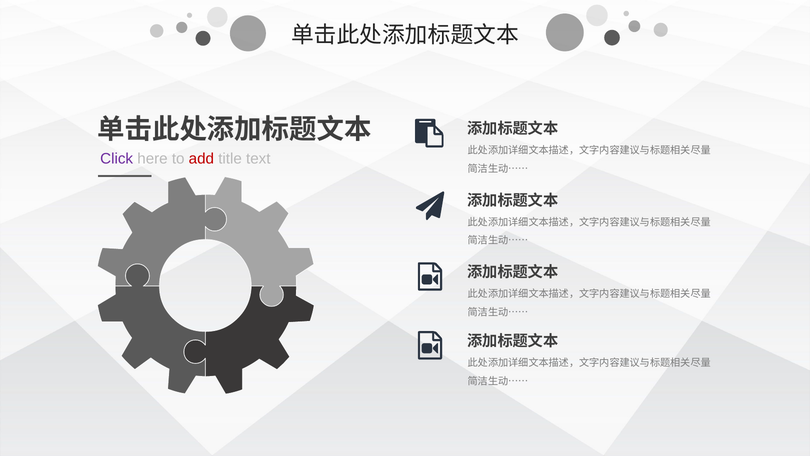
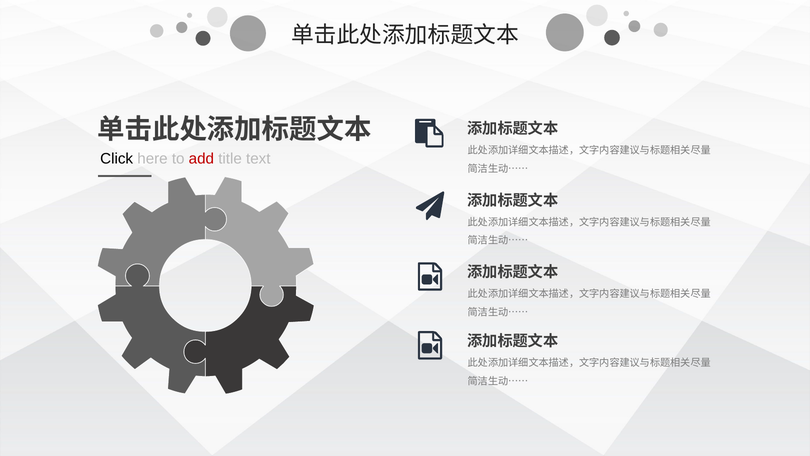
Click colour: purple -> black (117, 159)
